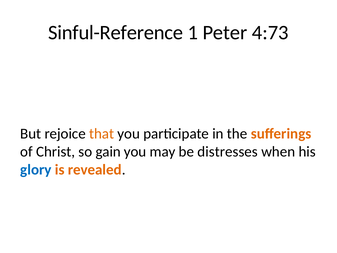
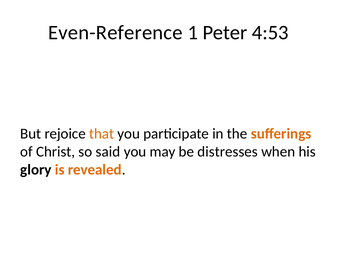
Sinful-Reference: Sinful-Reference -> Even-Reference (115, 33)
4:73: 4:73 -> 4:53 (270, 33)
gain: gain -> said (108, 152)
glory colour: blue -> black (36, 170)
